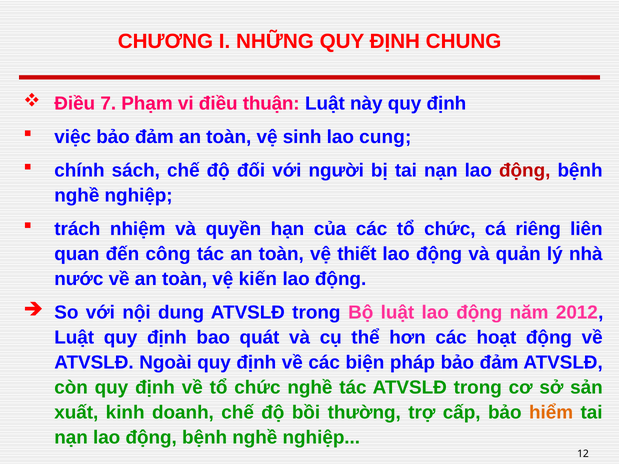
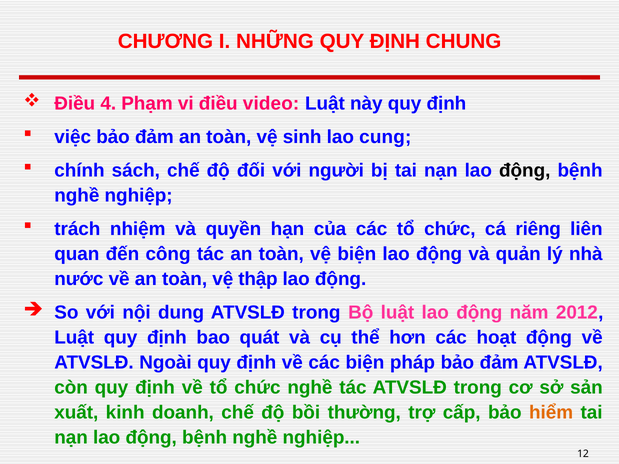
7: 7 -> 4 (108, 104)
thuận: thuận -> video (271, 104)
động colour: red -> black (525, 171)
vệ thiết: thiết -> biện (357, 254)
kiến: kiến -> thập (258, 279)
